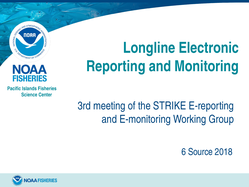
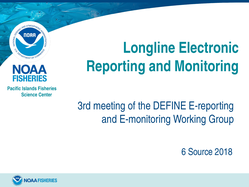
STRIKE: STRIKE -> DEFINE (170, 106)
